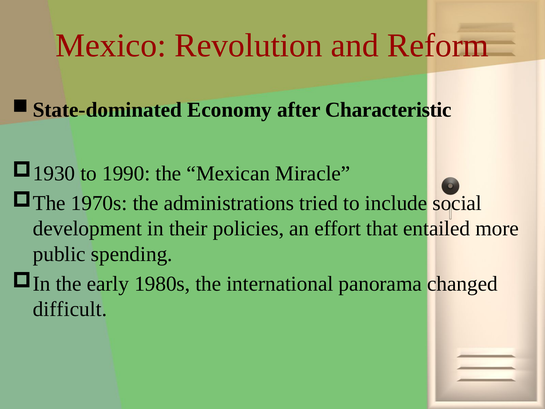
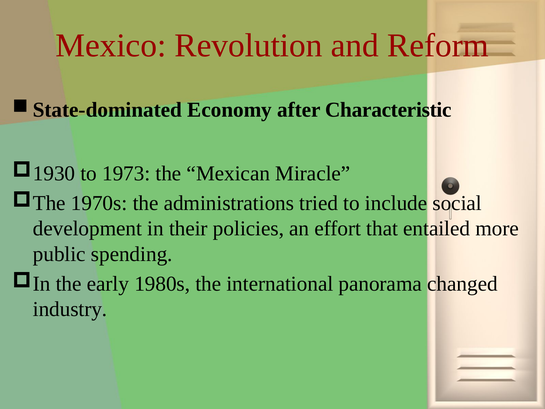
1990: 1990 -> 1973 (126, 173)
difficult: difficult -> industry (70, 309)
